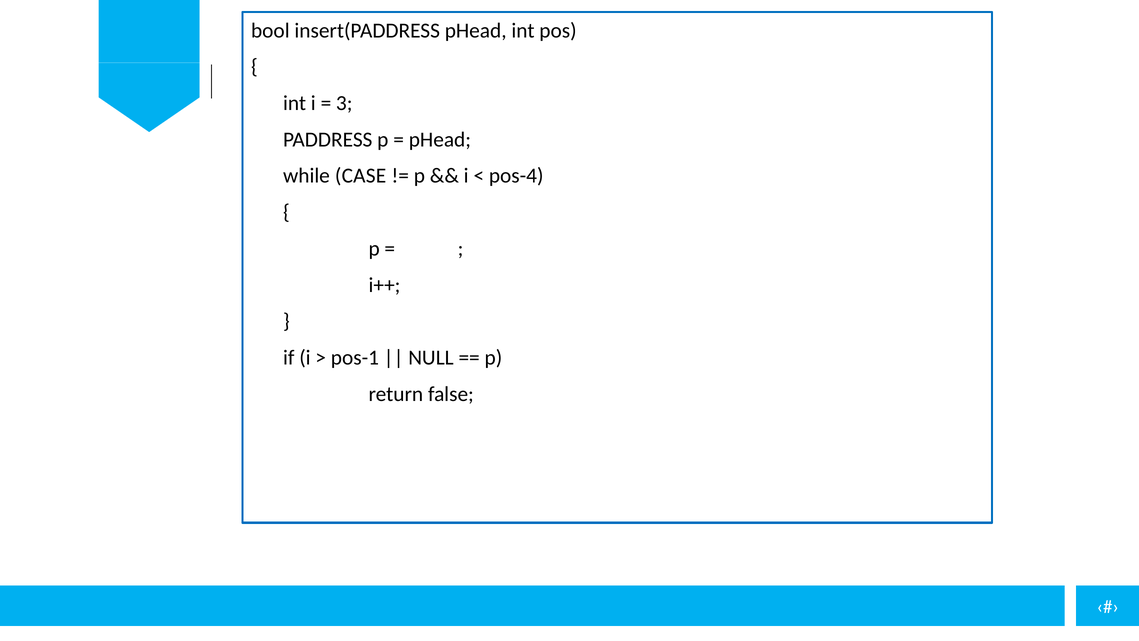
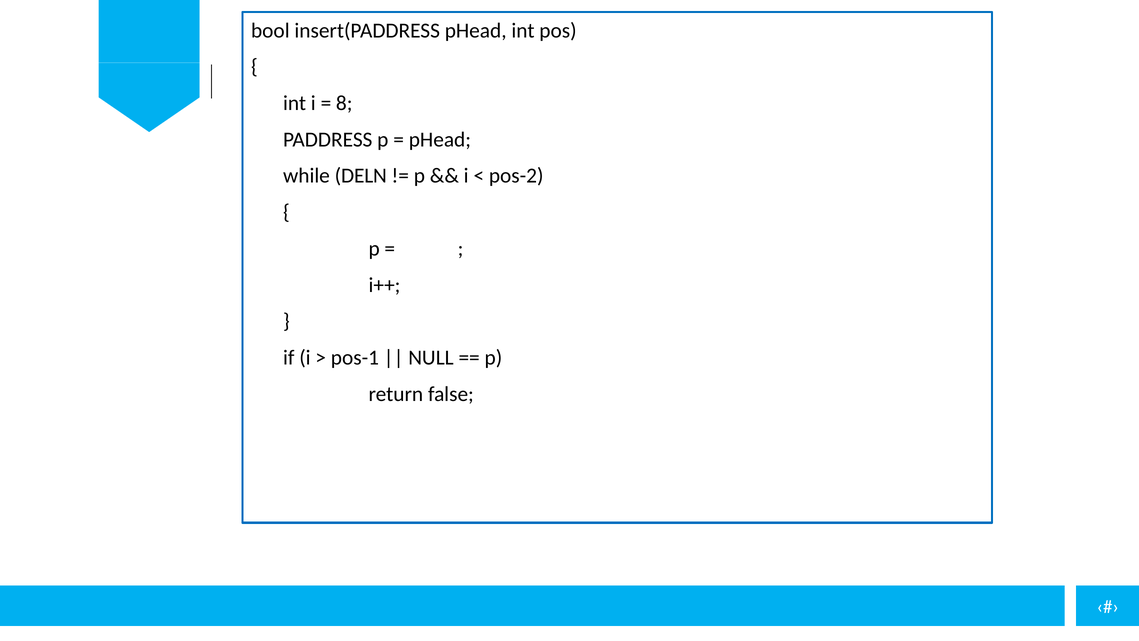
3: 3 -> 8 (344, 103)
CASE: CASE -> DELN (361, 176)
pos-4: pos-4 -> pos-2 (516, 176)
